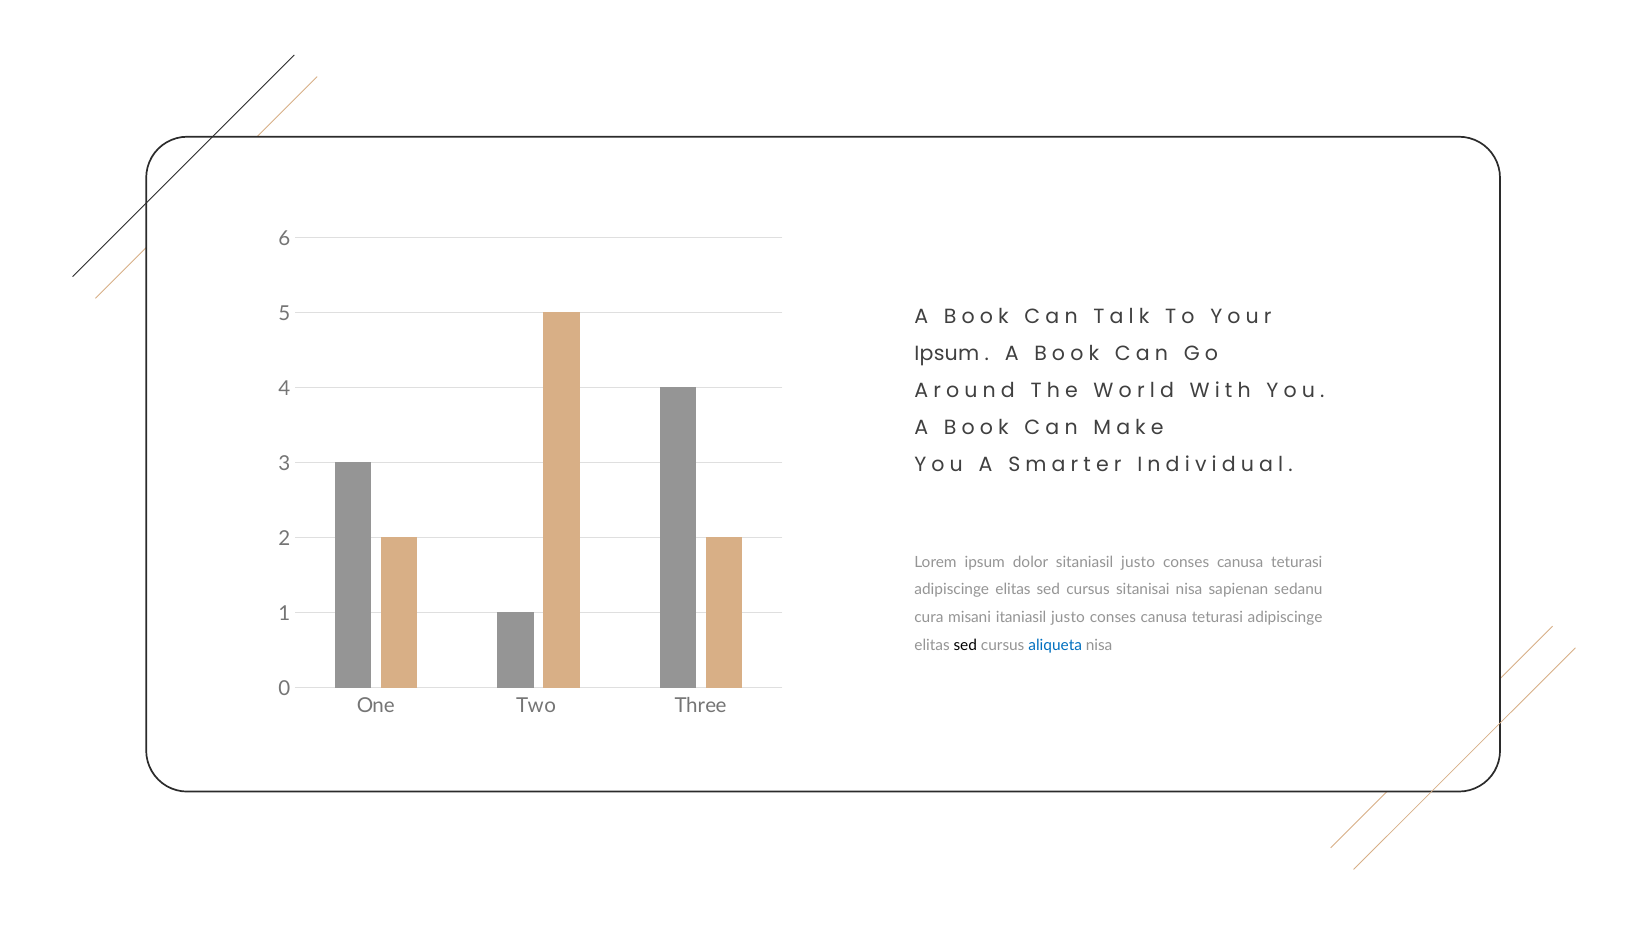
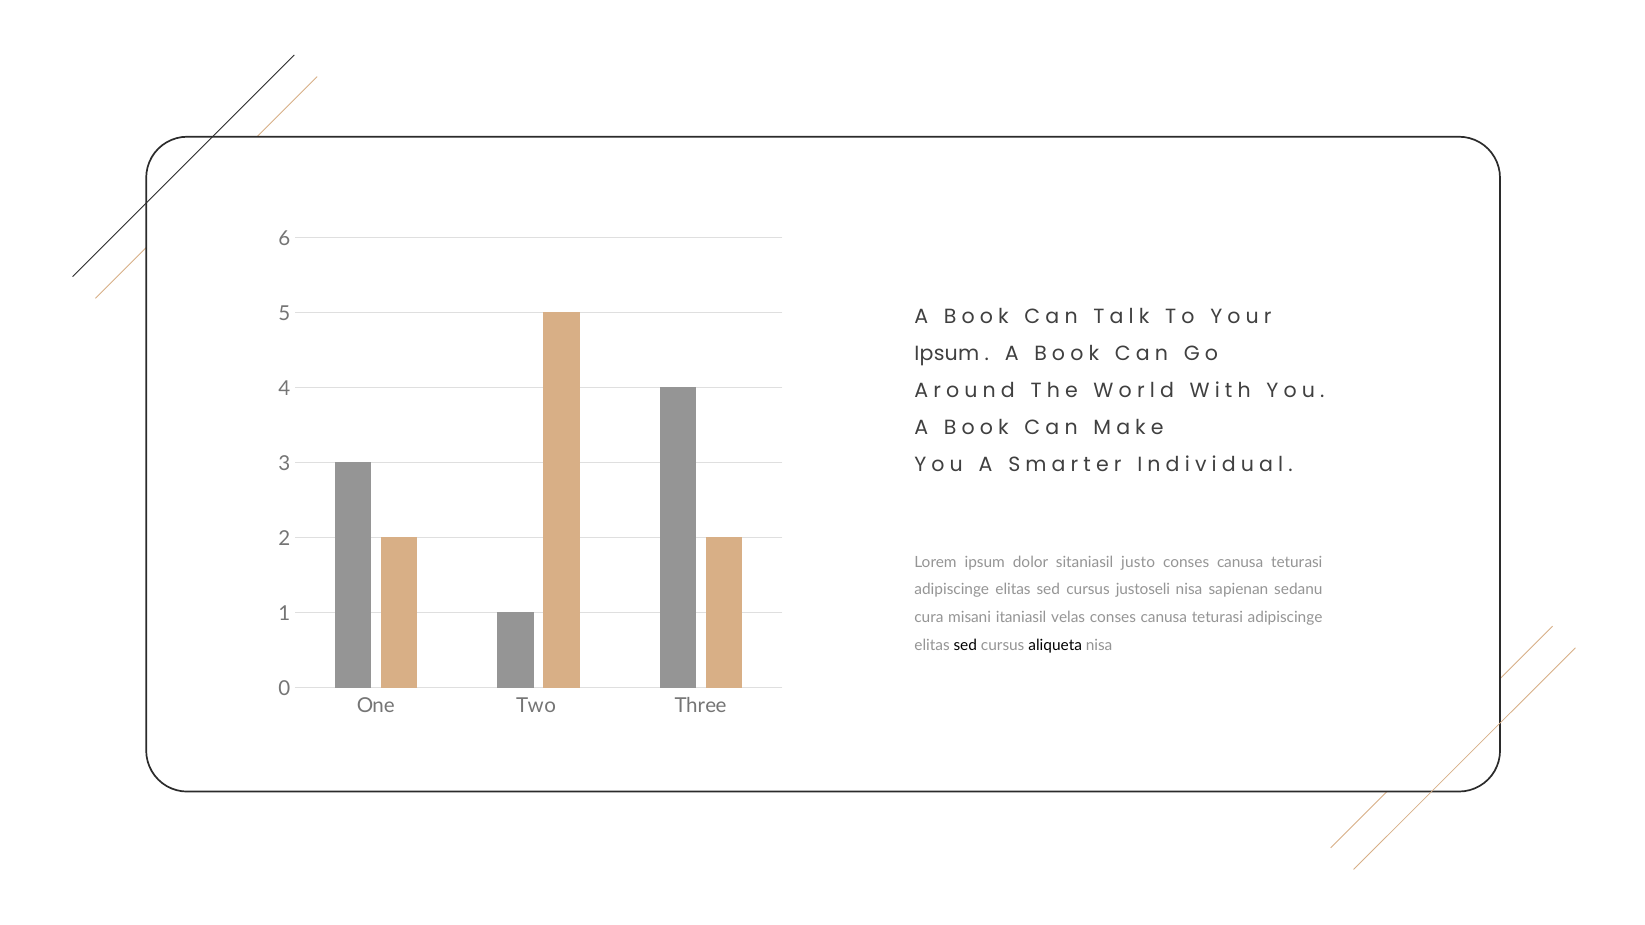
sitanisai: sitanisai -> justoseli (1143, 590)
itaniasil justo: justo -> velas (1068, 618)
aliqueta colour: blue -> black (1055, 646)
